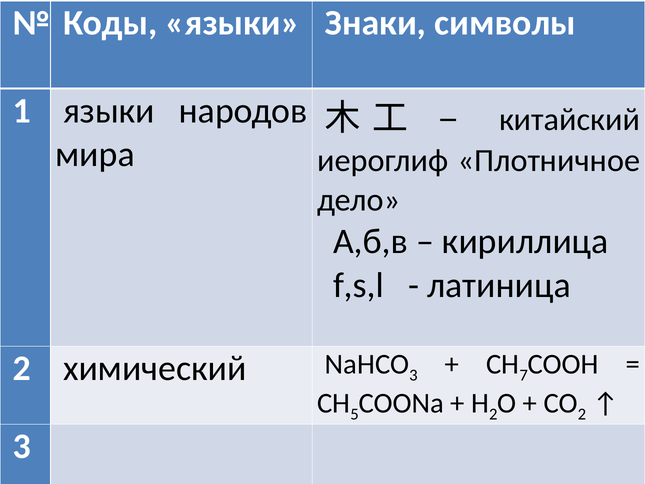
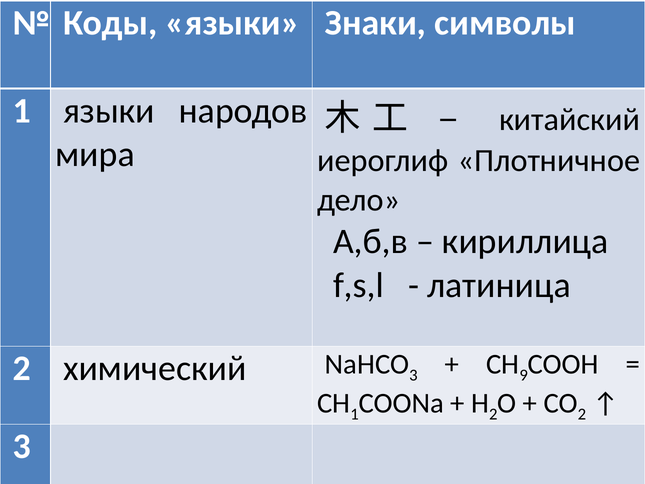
7: 7 -> 9 (524, 375)
5: 5 -> 1 (354, 414)
